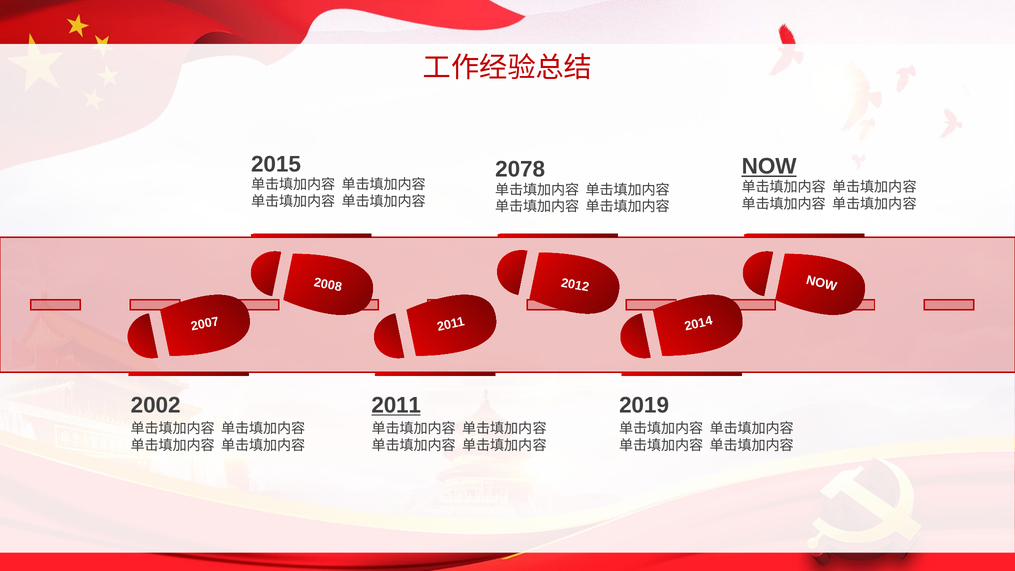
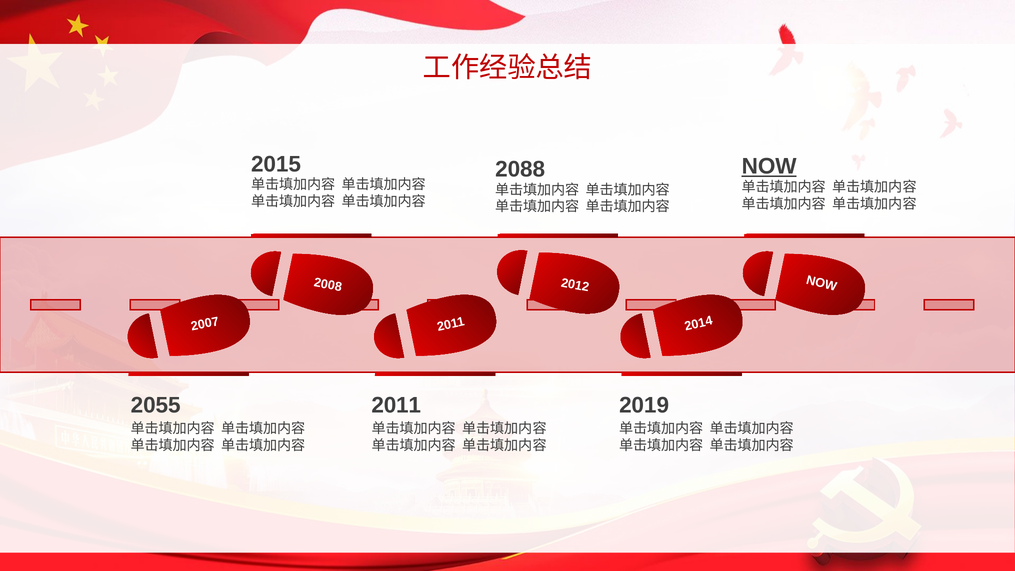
2078: 2078 -> 2088 (520, 169)
2002: 2002 -> 2055 (156, 405)
2011 underline: present -> none (396, 405)
